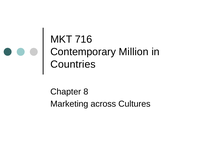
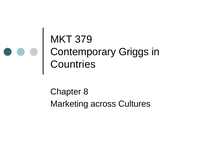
716: 716 -> 379 (84, 39)
Million: Million -> Griggs (134, 52)
